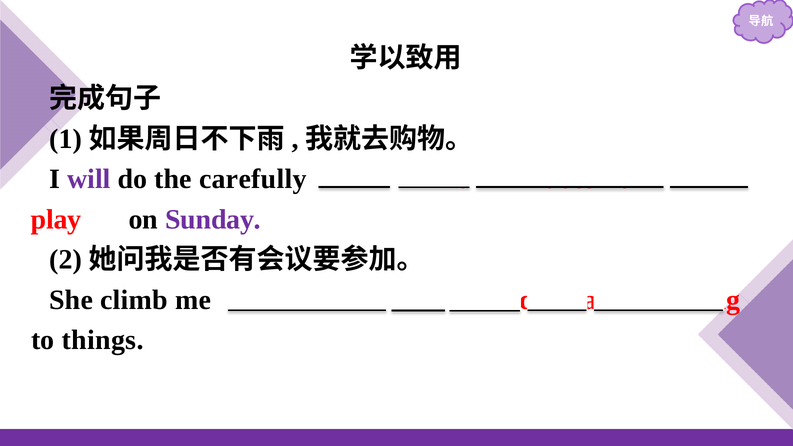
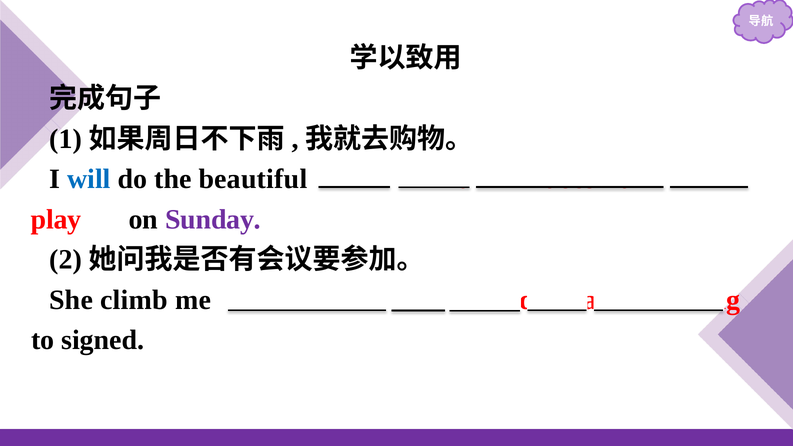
will colour: purple -> blue (89, 179)
carefully: carefully -> beautiful (253, 179)
things: things -> signed (103, 340)
